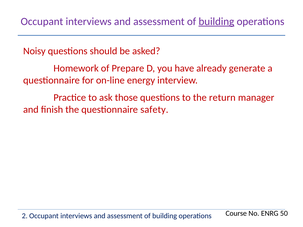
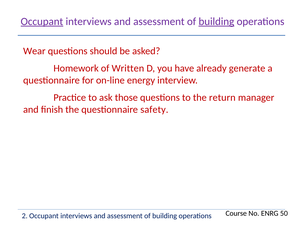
Occupant underline: none -> present (42, 21)
Noisy: Noisy -> Wear (34, 51)
Prepare: Prepare -> Written (128, 68)
